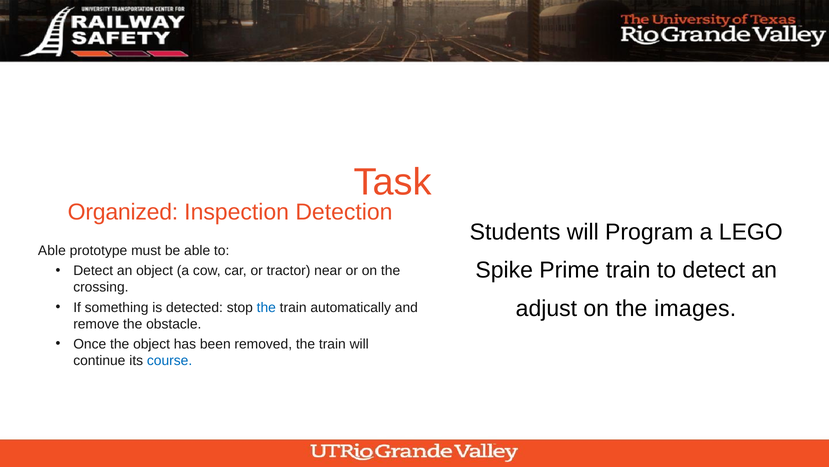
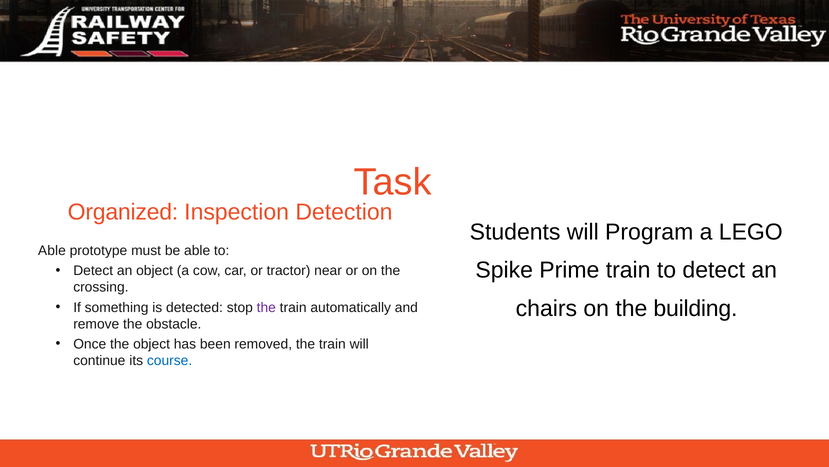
adjust: adjust -> chairs (546, 308)
images: images -> building (695, 308)
the colour: blue -> purple (266, 307)
